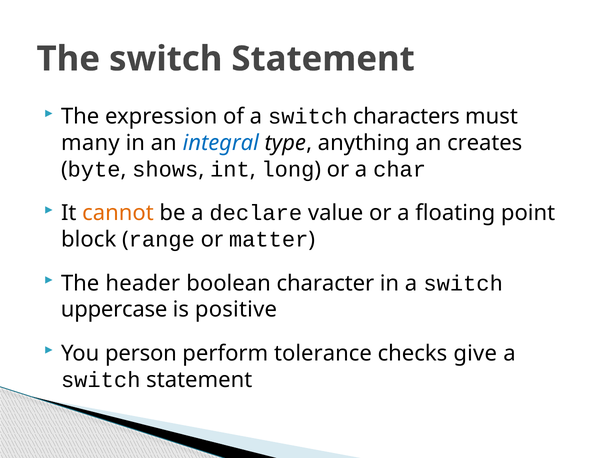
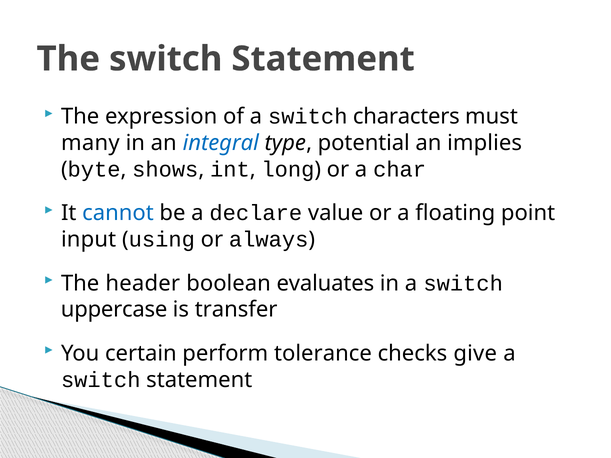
anything: anything -> potential (364, 143)
creates: creates -> implies (485, 143)
cannot colour: orange -> blue (118, 213)
block: block -> input (89, 240)
range: range -> using (162, 240)
matter: matter -> always (269, 240)
character: character -> evaluates (325, 283)
positive: positive -> transfer (236, 310)
person: person -> certain (141, 354)
